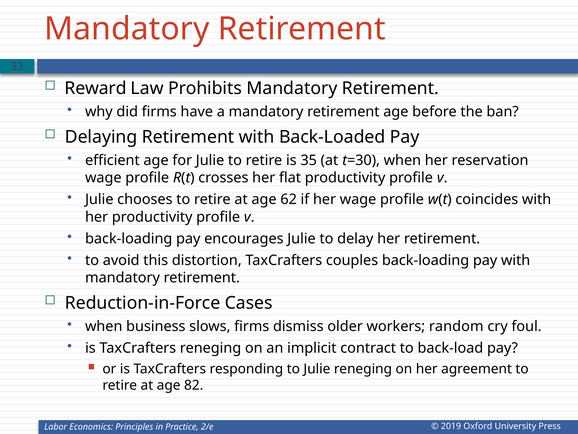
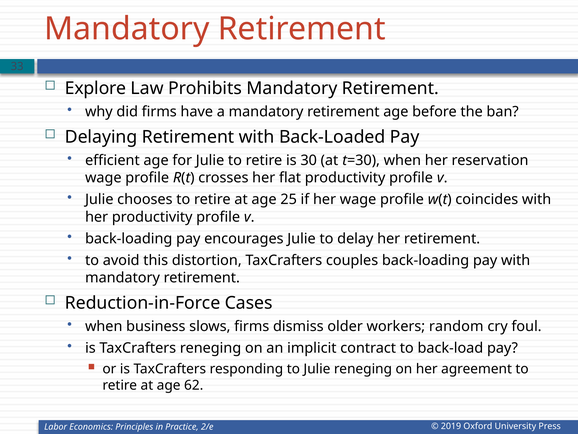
Reward: Reward -> Explore (96, 88)
35: 35 -> 30 (309, 160)
62: 62 -> 25 (289, 199)
82: 82 -> 62 (194, 385)
